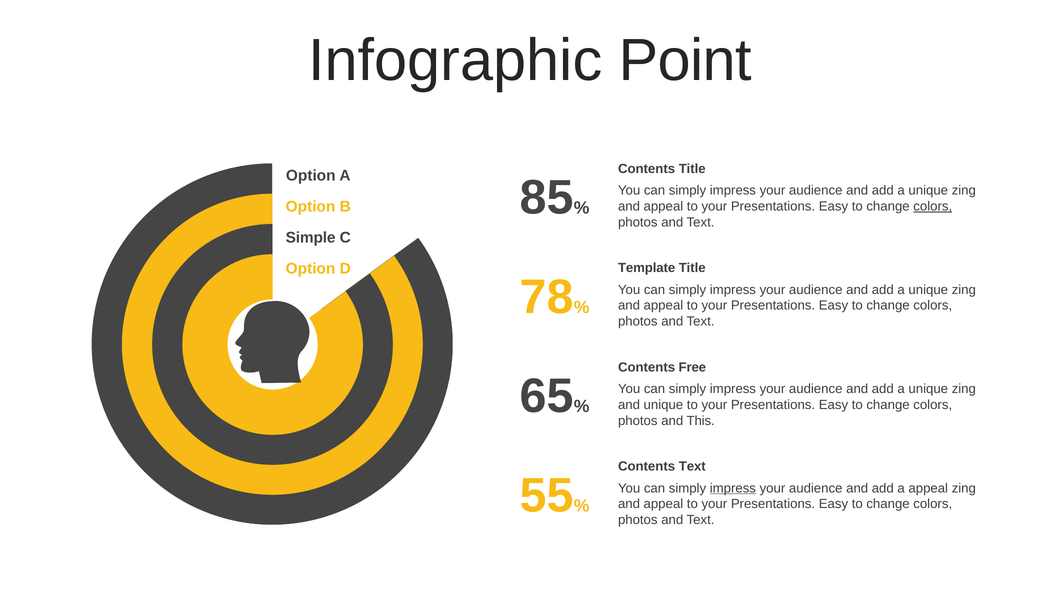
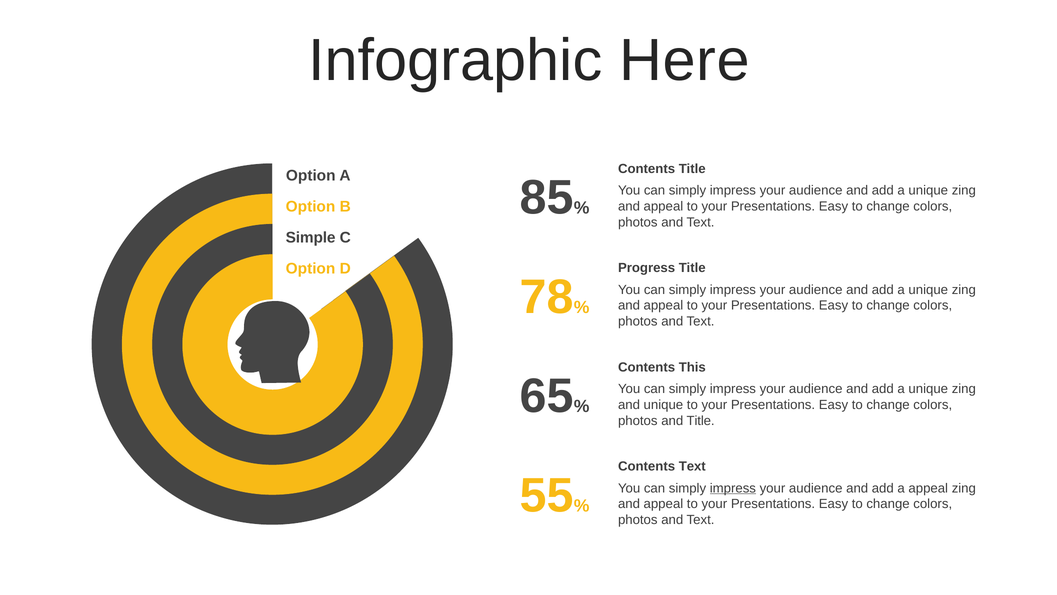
Point: Point -> Here (684, 60)
colors underline: present -> none (933, 206)
Template: Template -> Progress (647, 268)
Free: Free -> This (692, 367)
and This: This -> Title (701, 420)
